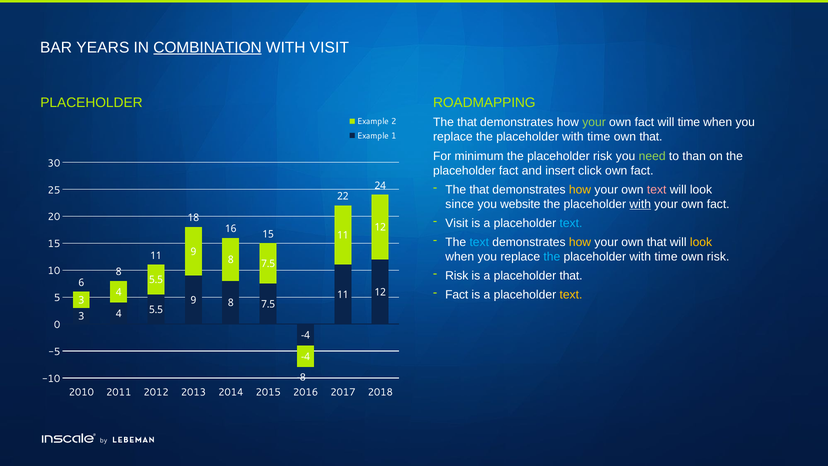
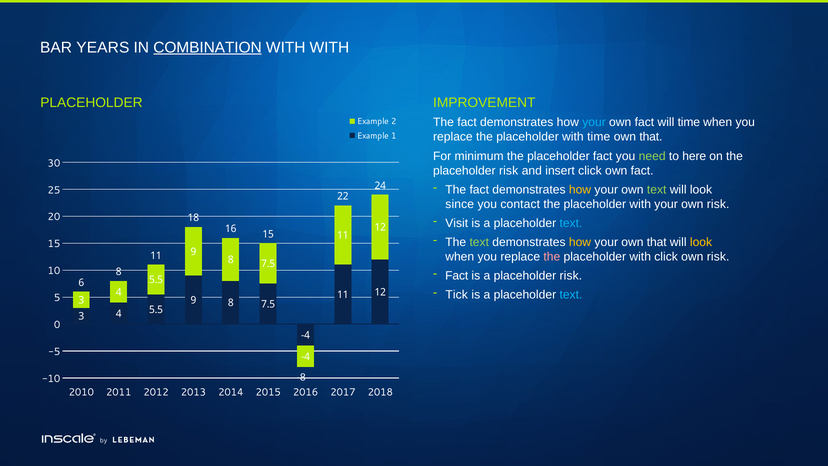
WITH VISIT: VISIT -> WITH (329, 47)
ROADMAPPING: ROADMAPPING -> IMPROVEMENT (484, 103)
that: that -> fact (467, 122)
your colour: light green -> light blue (594, 122)
placeholder risk: risk -> fact (603, 156)
than: than -> here (694, 156)
fact: fact -> risk (509, 171)
that: that -> fact (479, 190)
text colour: pink -> light green (657, 190)
website: website -> contact (520, 204)
with underline: present -> none (640, 204)
fact: fact -> risk (718, 204)
text colour: light blue -> light green (479, 242)
the colour: light blue -> pink (552, 257)
time: time -> click (666, 257)
Risk: Risk -> Fact (457, 276)
a placeholder that: that -> risk (571, 276)
Fact: Fact -> Tick (457, 295)
text colour: yellow -> light blue (571, 295)
